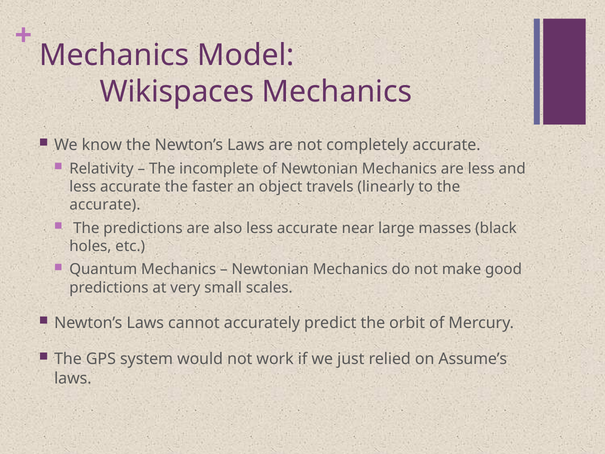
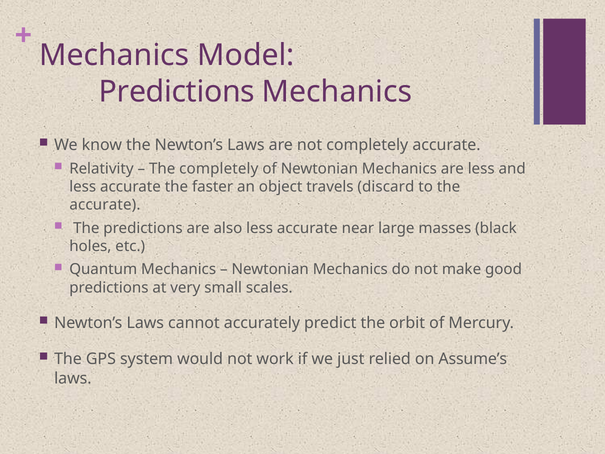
Wikispaces: Wikispaces -> Predictions (177, 92)
The incomplete: incomplete -> completely (219, 168)
linearly: linearly -> discard (386, 187)
